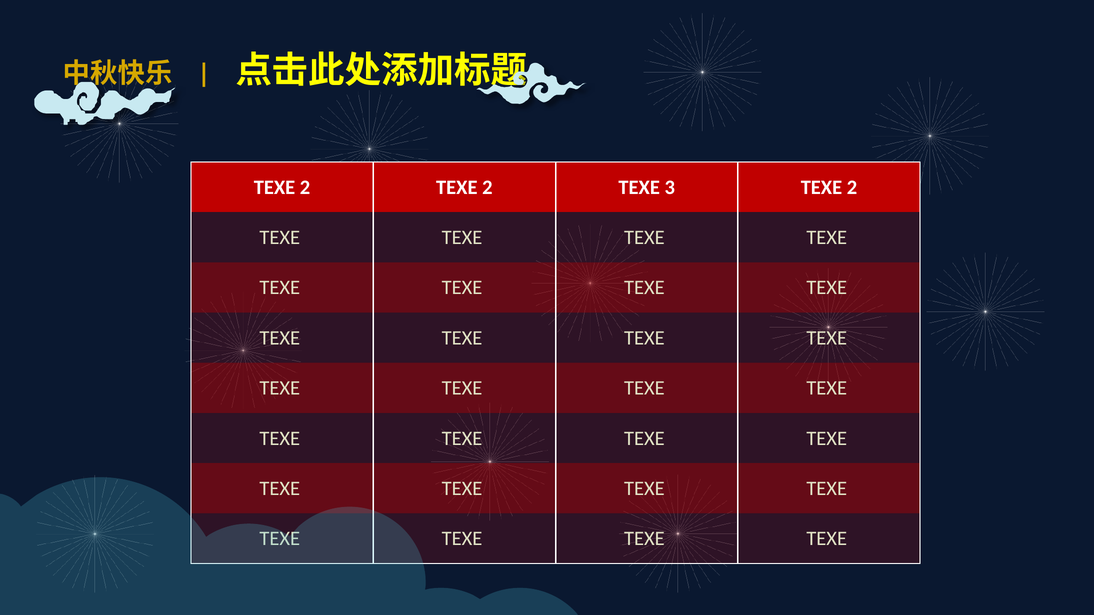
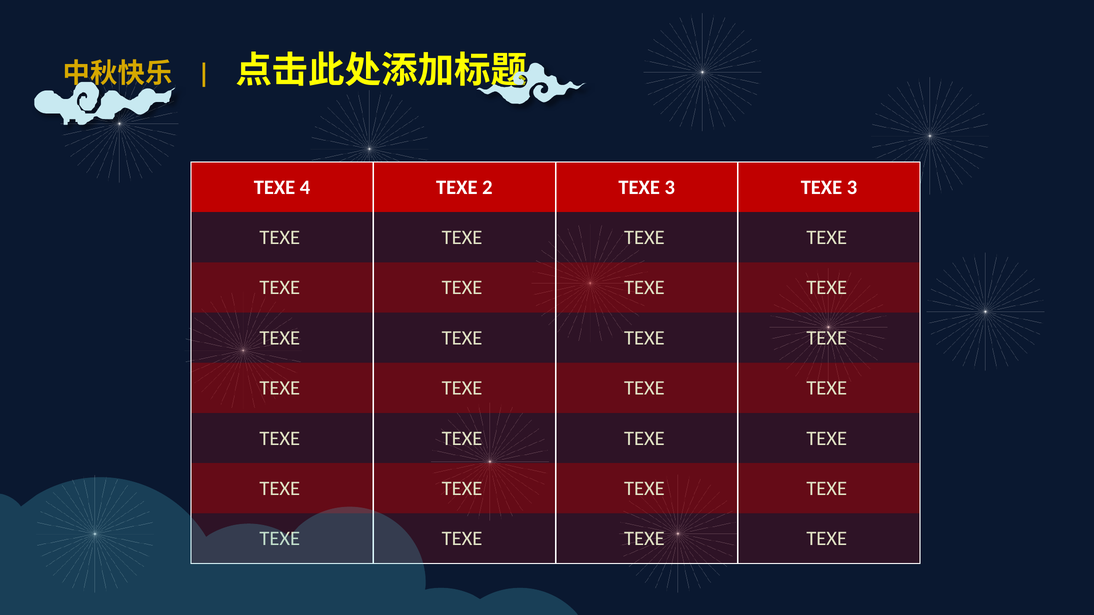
2: 2 -> 4 (305, 187)
3 TEXE 2: 2 -> 3 (852, 187)
